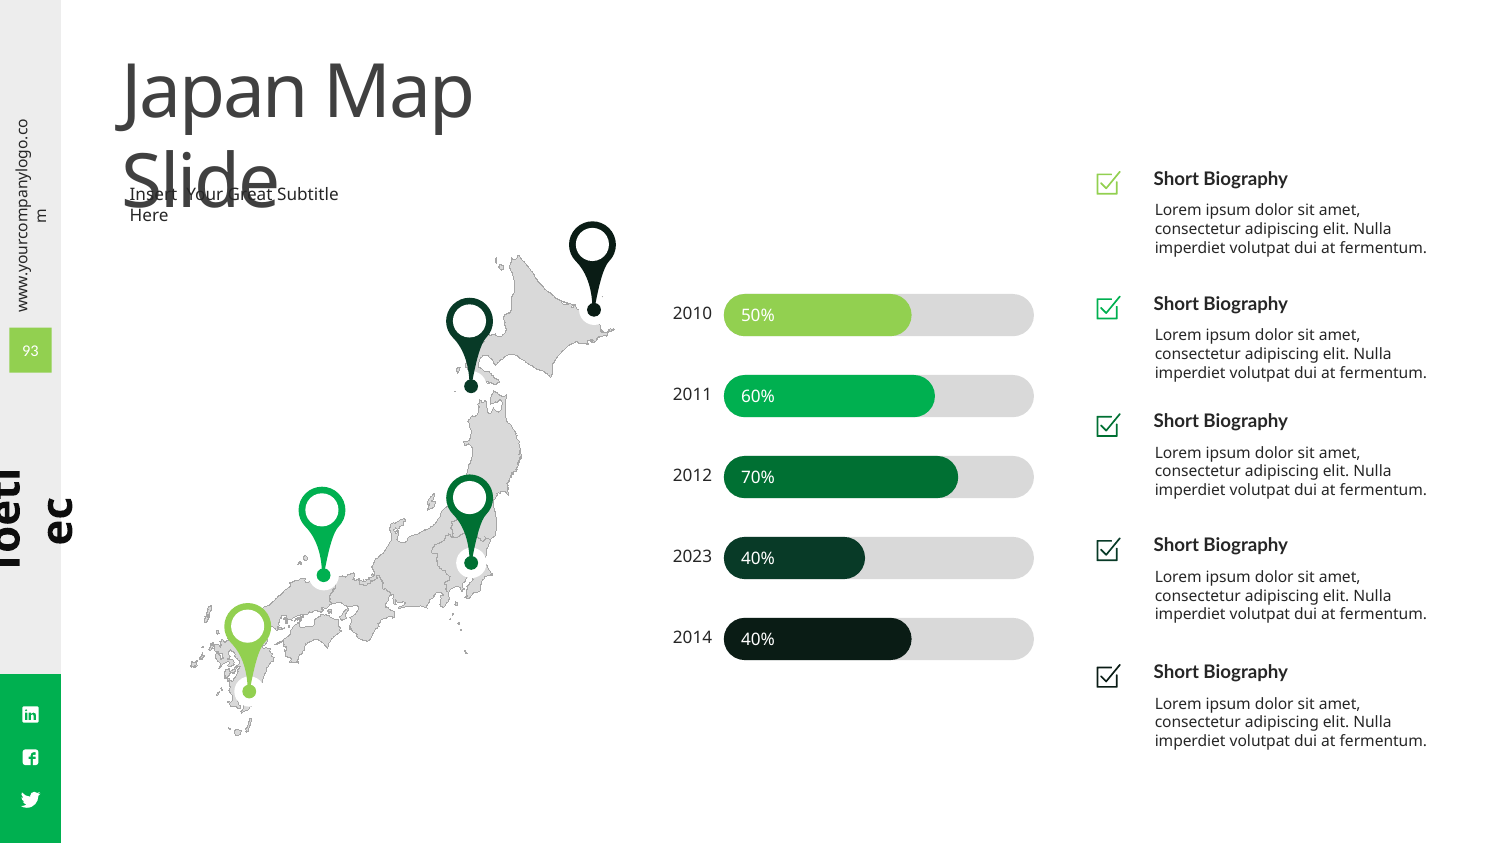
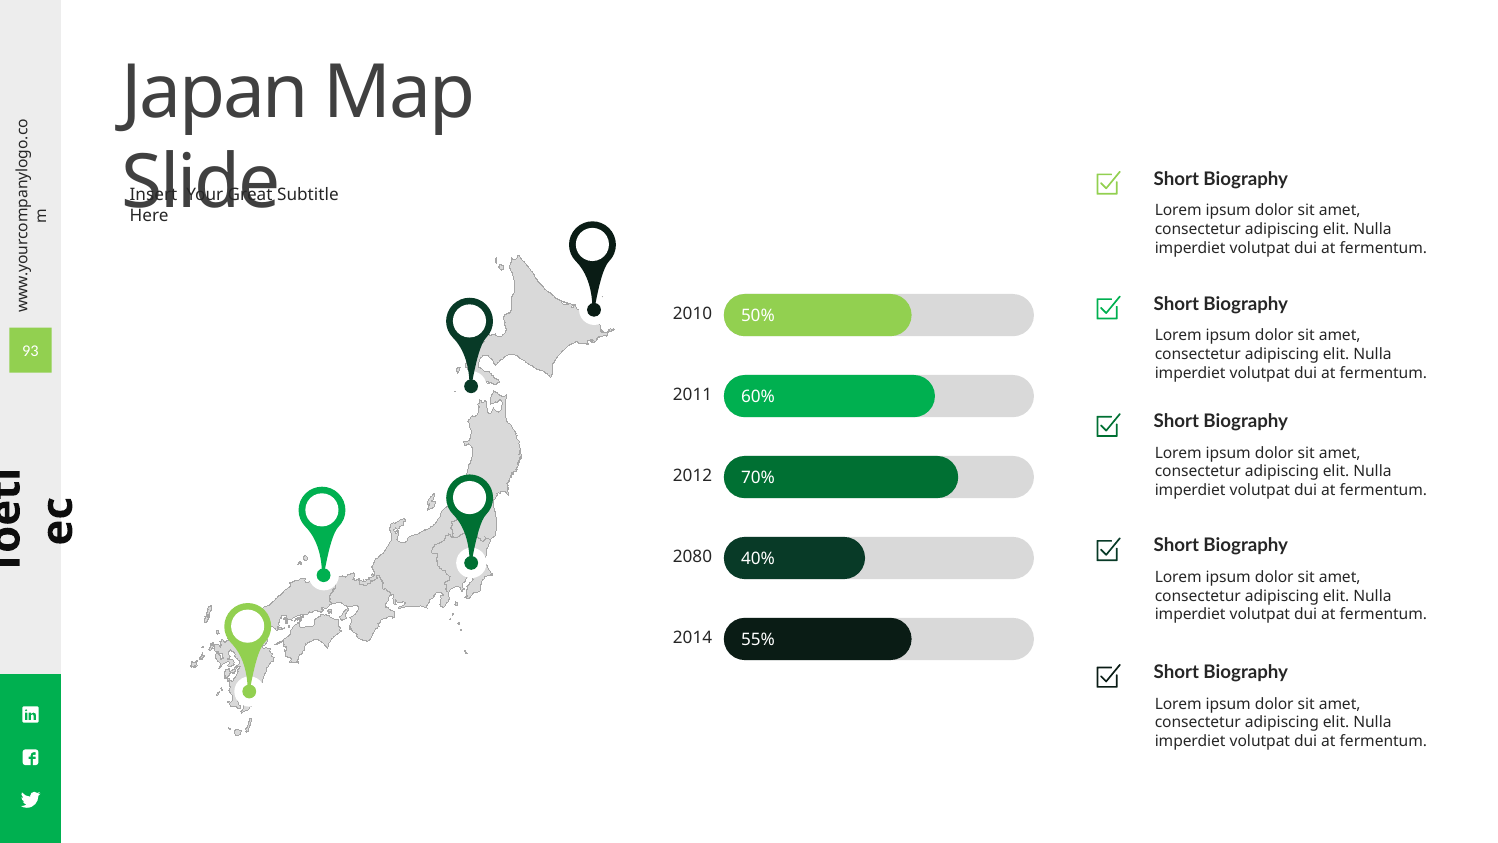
2023: 2023 -> 2080 (692, 556)
40%: 40% -> 55% (758, 640)
